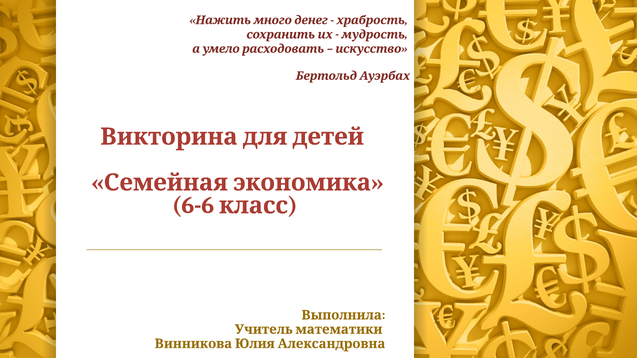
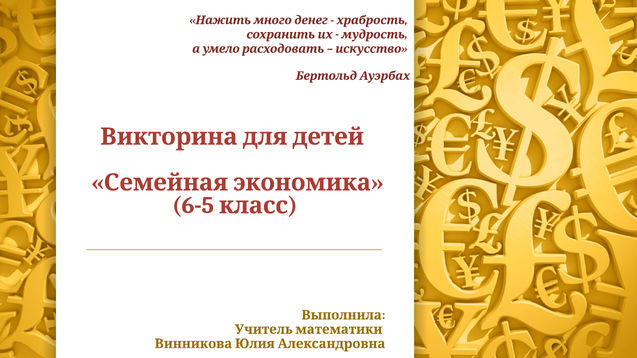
6-6: 6-6 -> 6-5 (193, 206)
